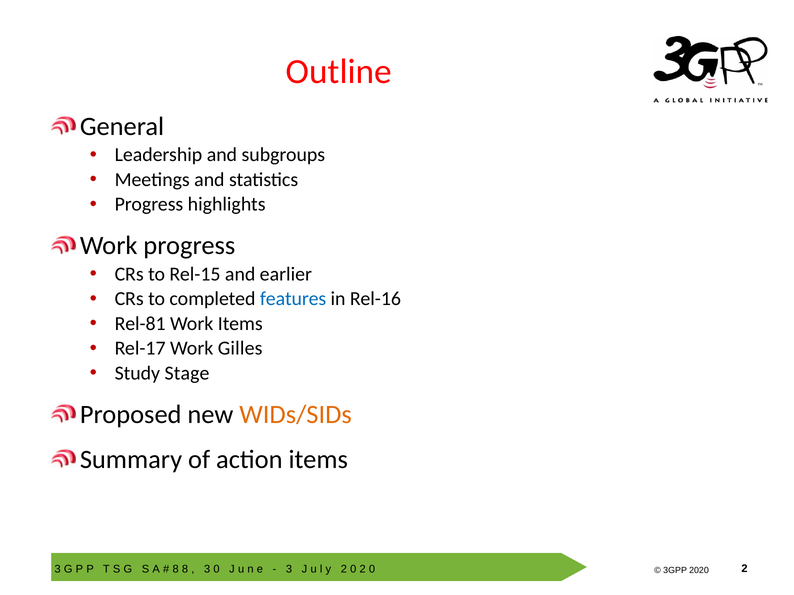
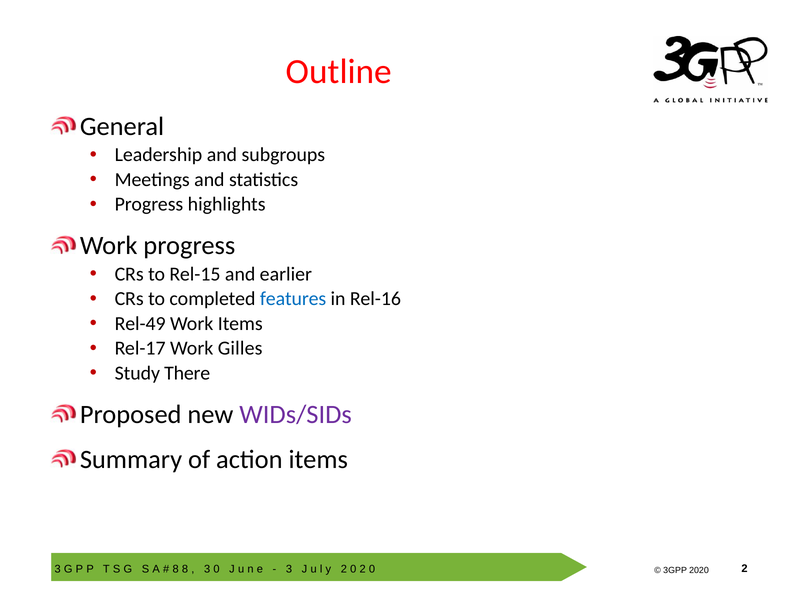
Rel-81: Rel-81 -> Rel-49 (140, 324)
Stage: Stage -> There (187, 373)
WIDs/SIDs colour: orange -> purple (296, 415)
